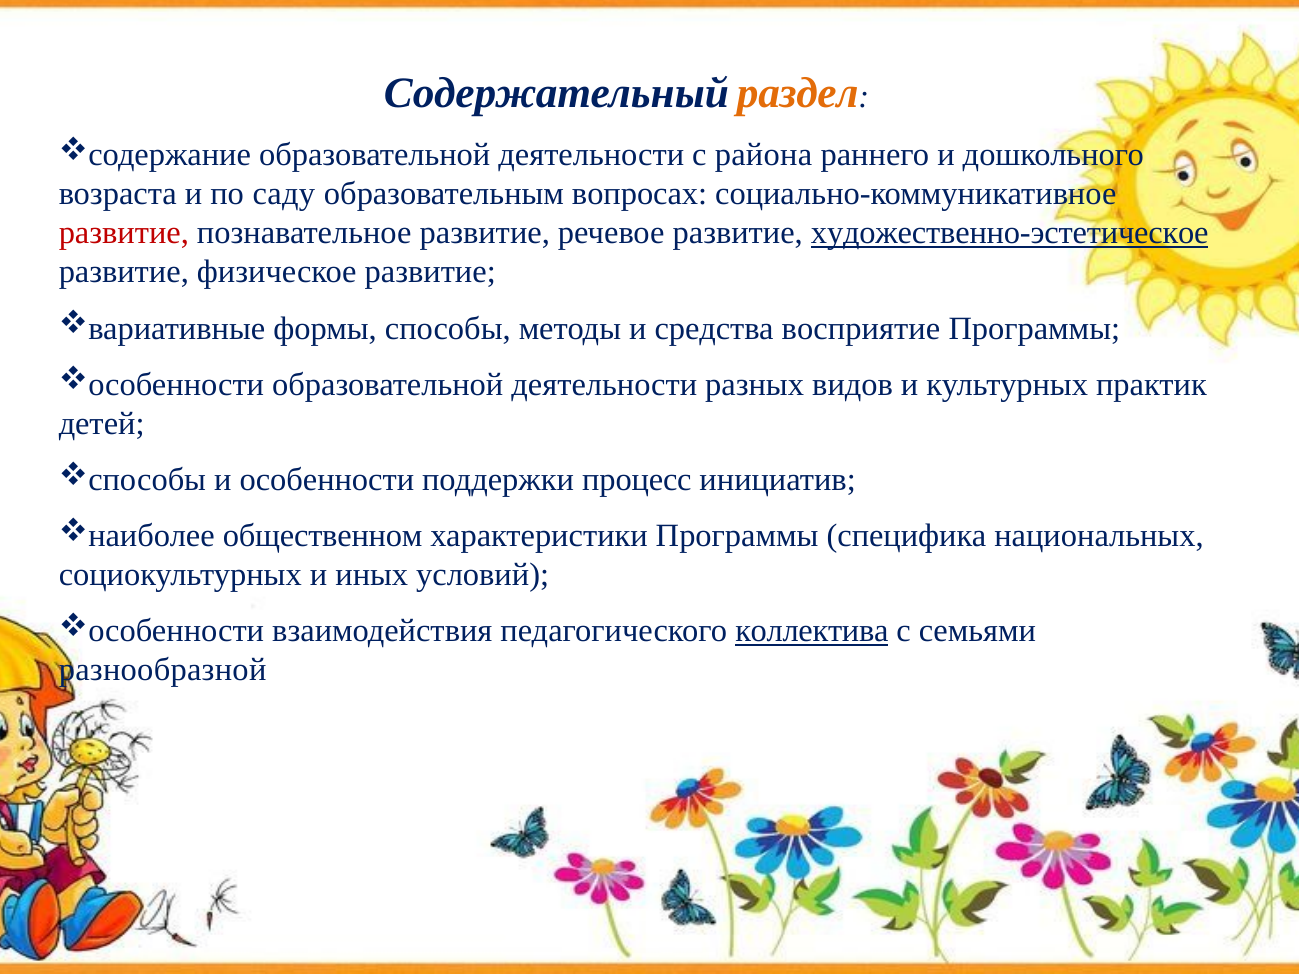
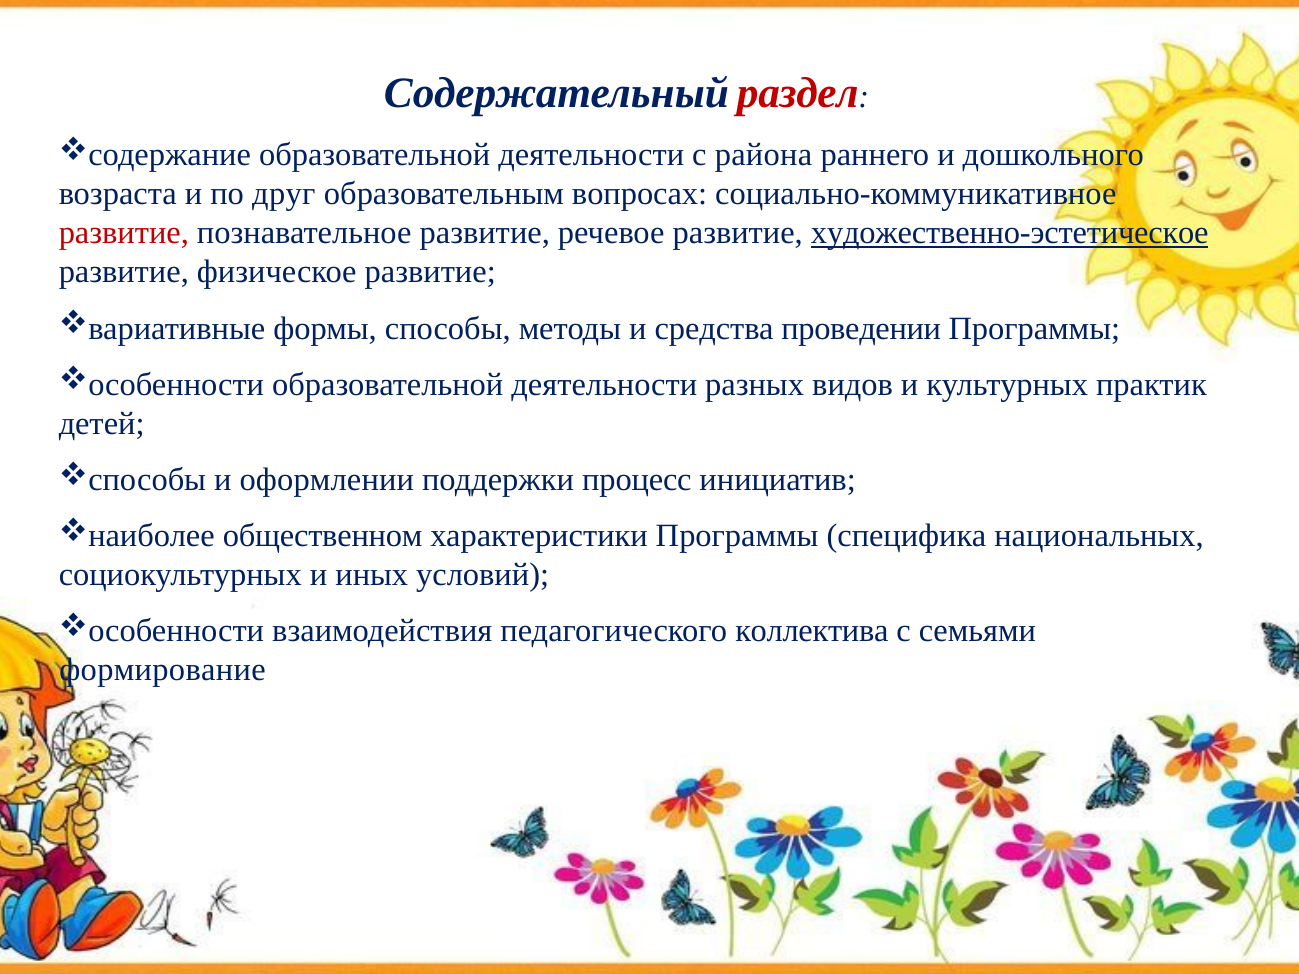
раздел colour: orange -> red (798, 93)
саду: саду -> друг (284, 194)
восприятие: восприятие -> проведении (861, 328)
особенности: особенности -> оформлении (327, 480)
коллектива underline: present -> none (812, 631)
разнообразной: разнообразной -> формирование (163, 670)
